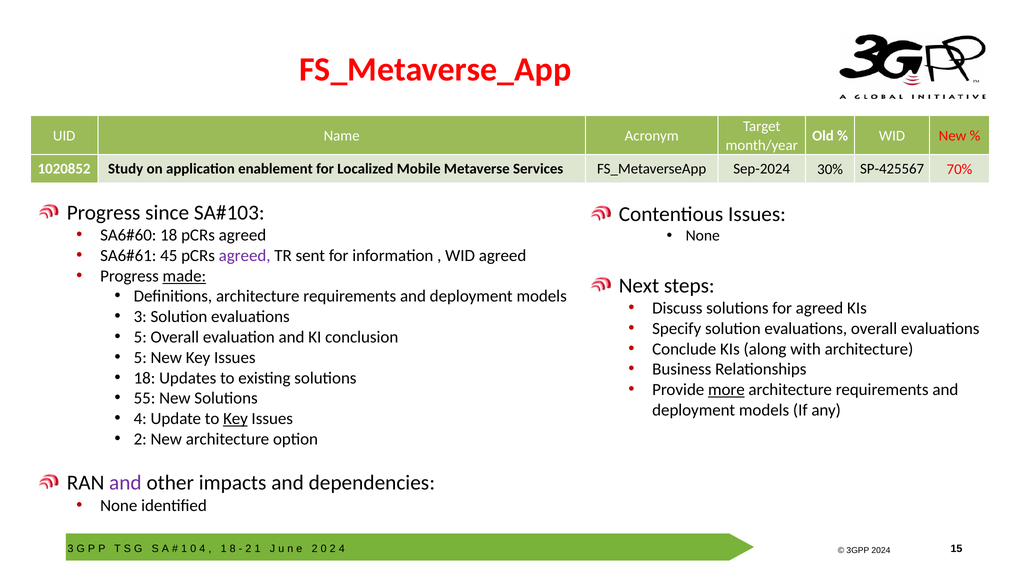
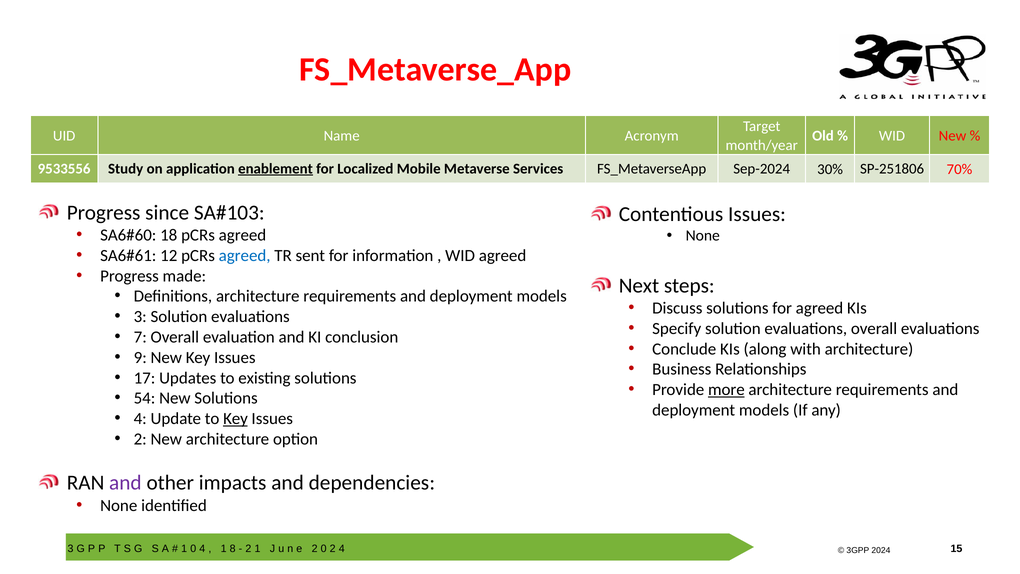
1020852: 1020852 -> 9533556 (64, 169)
enablement underline: none -> present (275, 169)
SP-425567: SP-425567 -> SP-251806 (892, 169)
45: 45 -> 12 (169, 255)
agreed colour: purple -> blue (245, 255)
made underline: present -> none (184, 276)
5: 5 -> 7 (140, 337)
5: 5 -> 9 (140, 357)
18: 18 -> 17 (145, 378)
55: 55 -> 54 (145, 398)
